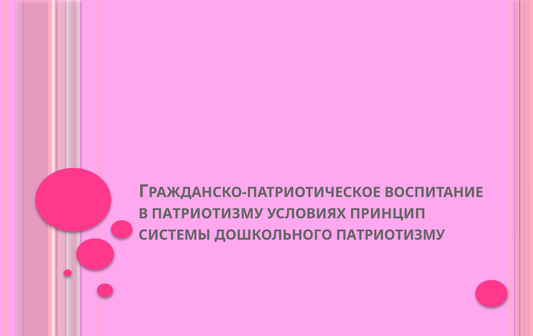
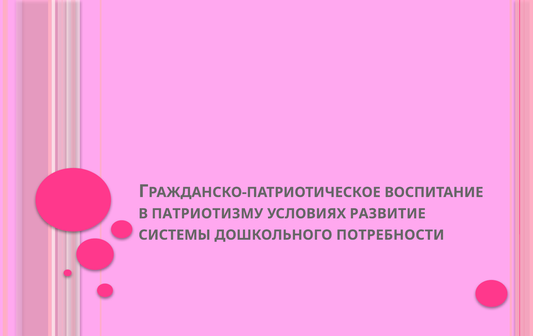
ПРИНЦИП: ПРИНЦИП -> РАЗВИТИЕ (388, 214)
ДОШКОЛЬНОГО ПАТРИОТИЗМУ: ПАТРИОТИЗМУ -> ПОТРЕБНОСТИ (390, 235)
